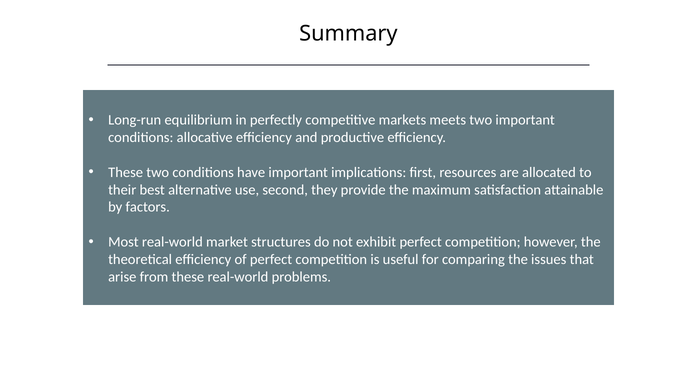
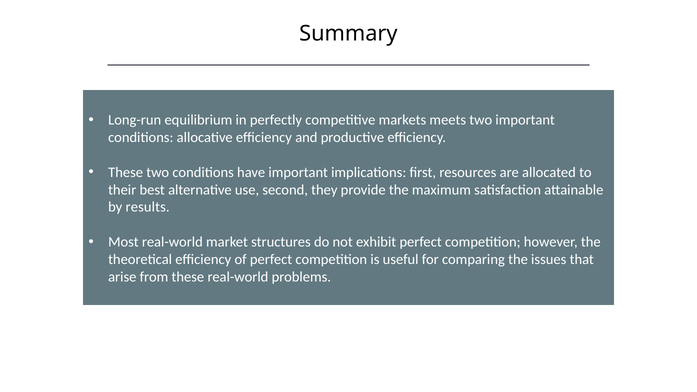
factors: factors -> results (148, 207)
